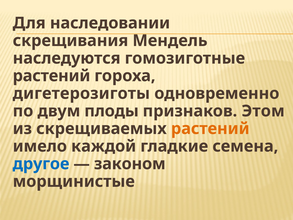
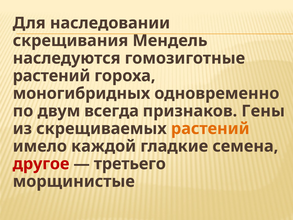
дигетерозиготы: дигетерозиготы -> моногибридных (81, 93)
плоды: плоды -> всегда (112, 111)
Этом: Этом -> Гены (263, 111)
другое colour: blue -> red (41, 164)
законом: законом -> третьего (130, 164)
